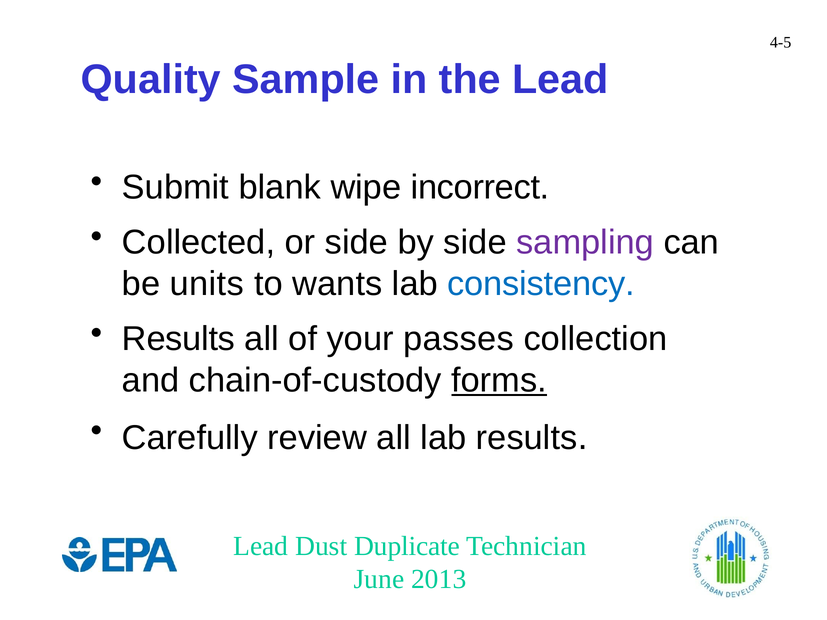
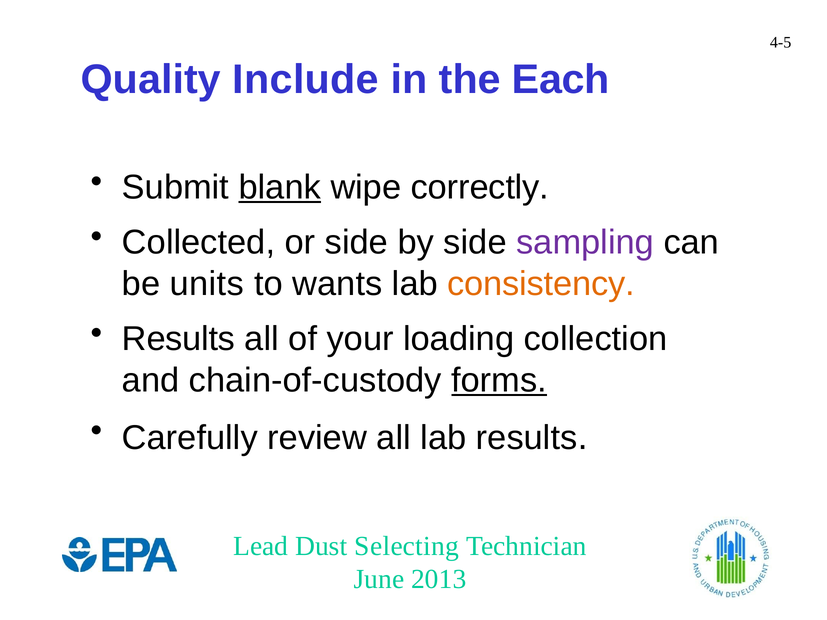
Sample: Sample -> Include (306, 80)
the Lead: Lead -> Each (561, 80)
blank underline: none -> present (280, 187)
incorrect: incorrect -> correctly (480, 187)
consistency colour: blue -> orange (541, 284)
passes: passes -> loading (459, 339)
Duplicate: Duplicate -> Selecting (407, 546)
